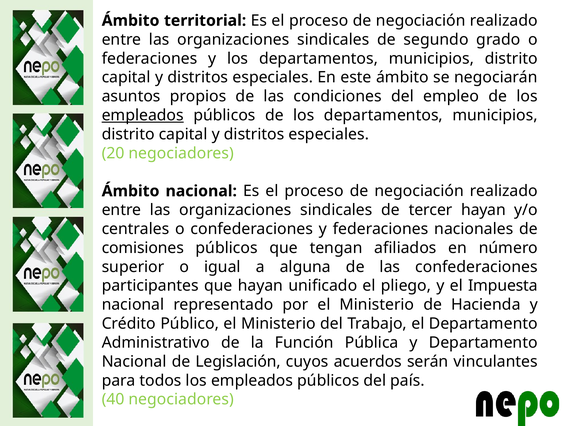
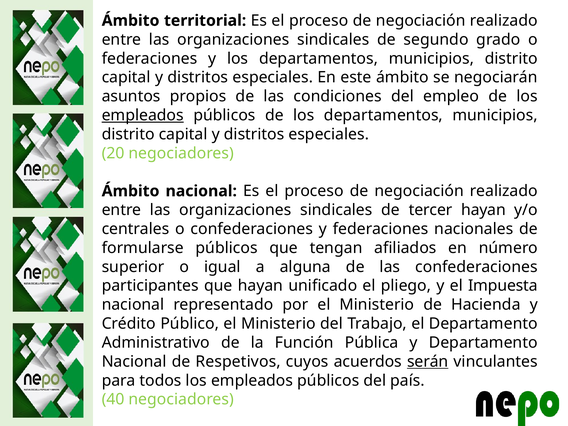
comisiones: comisiones -> formularse (143, 248)
Legislación: Legislación -> Respetivos (238, 362)
serán underline: none -> present (428, 362)
